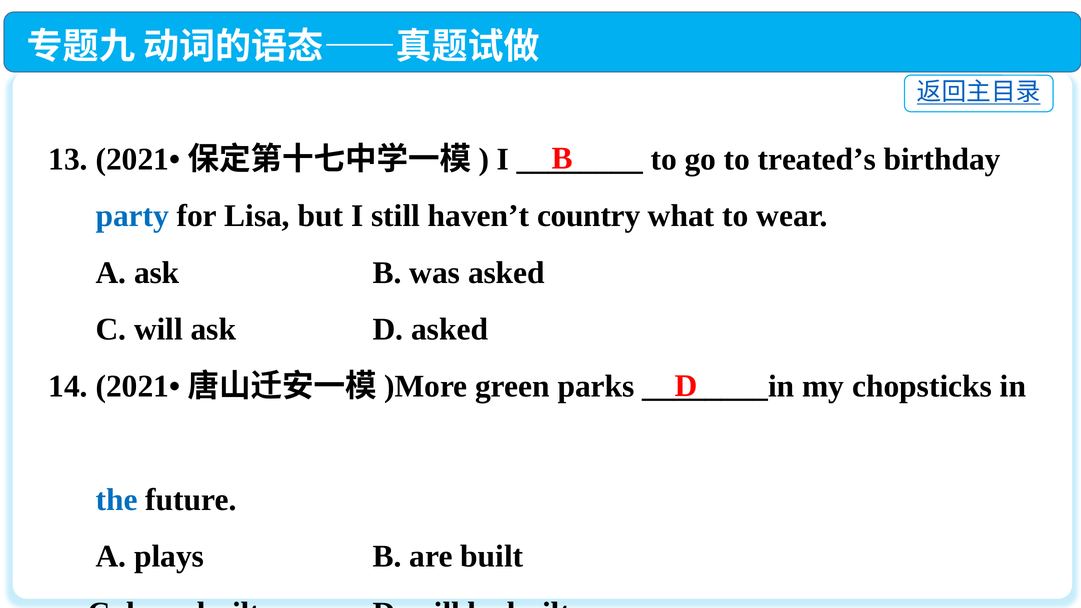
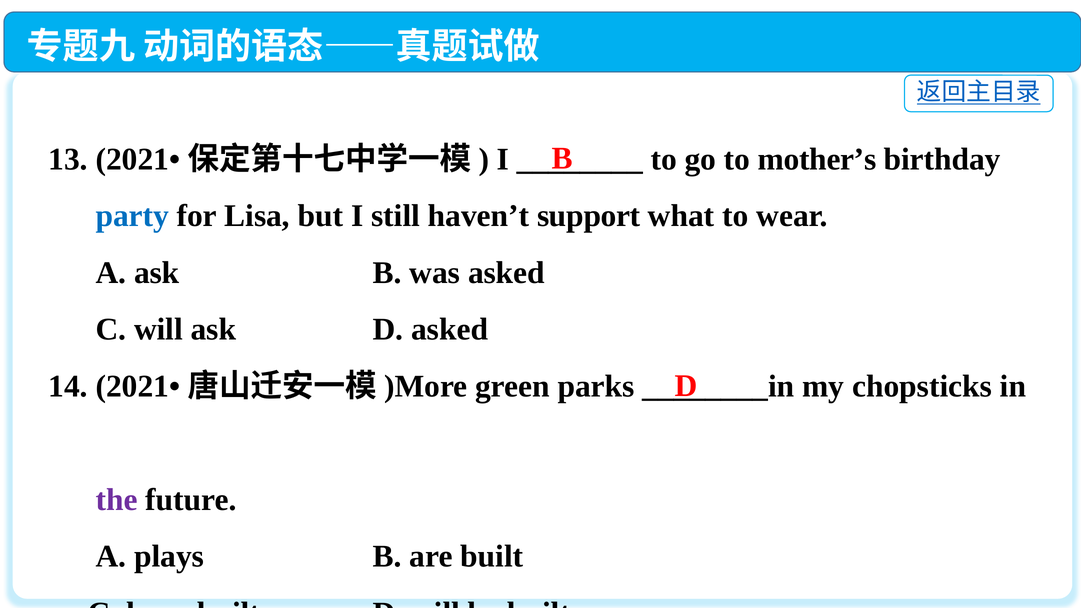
treated’s: treated’s -> mother’s (817, 159)
country: country -> support (589, 216)
the colour: blue -> purple (117, 500)
